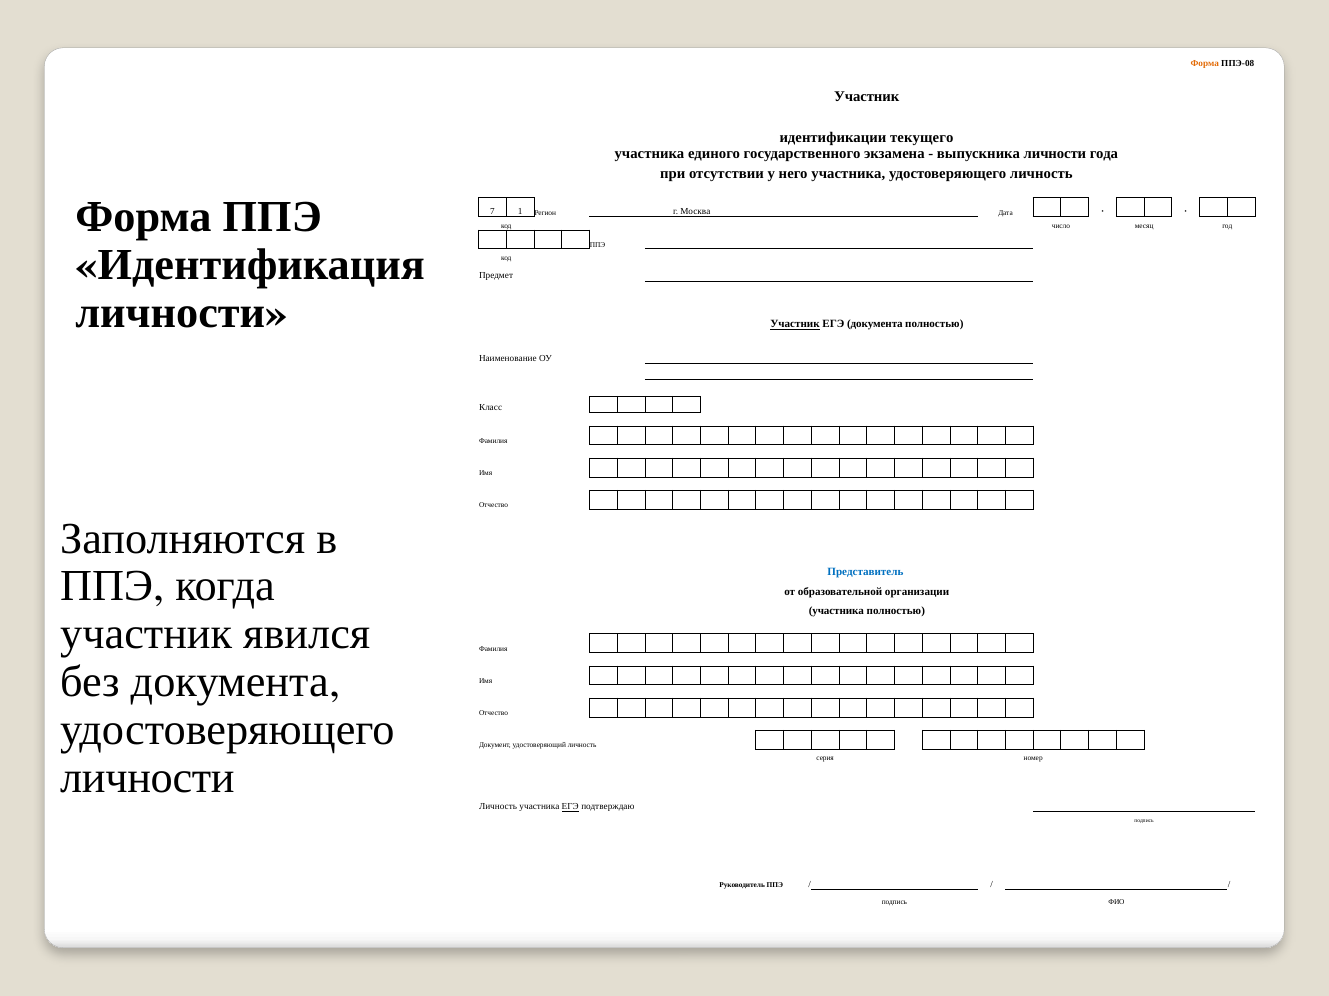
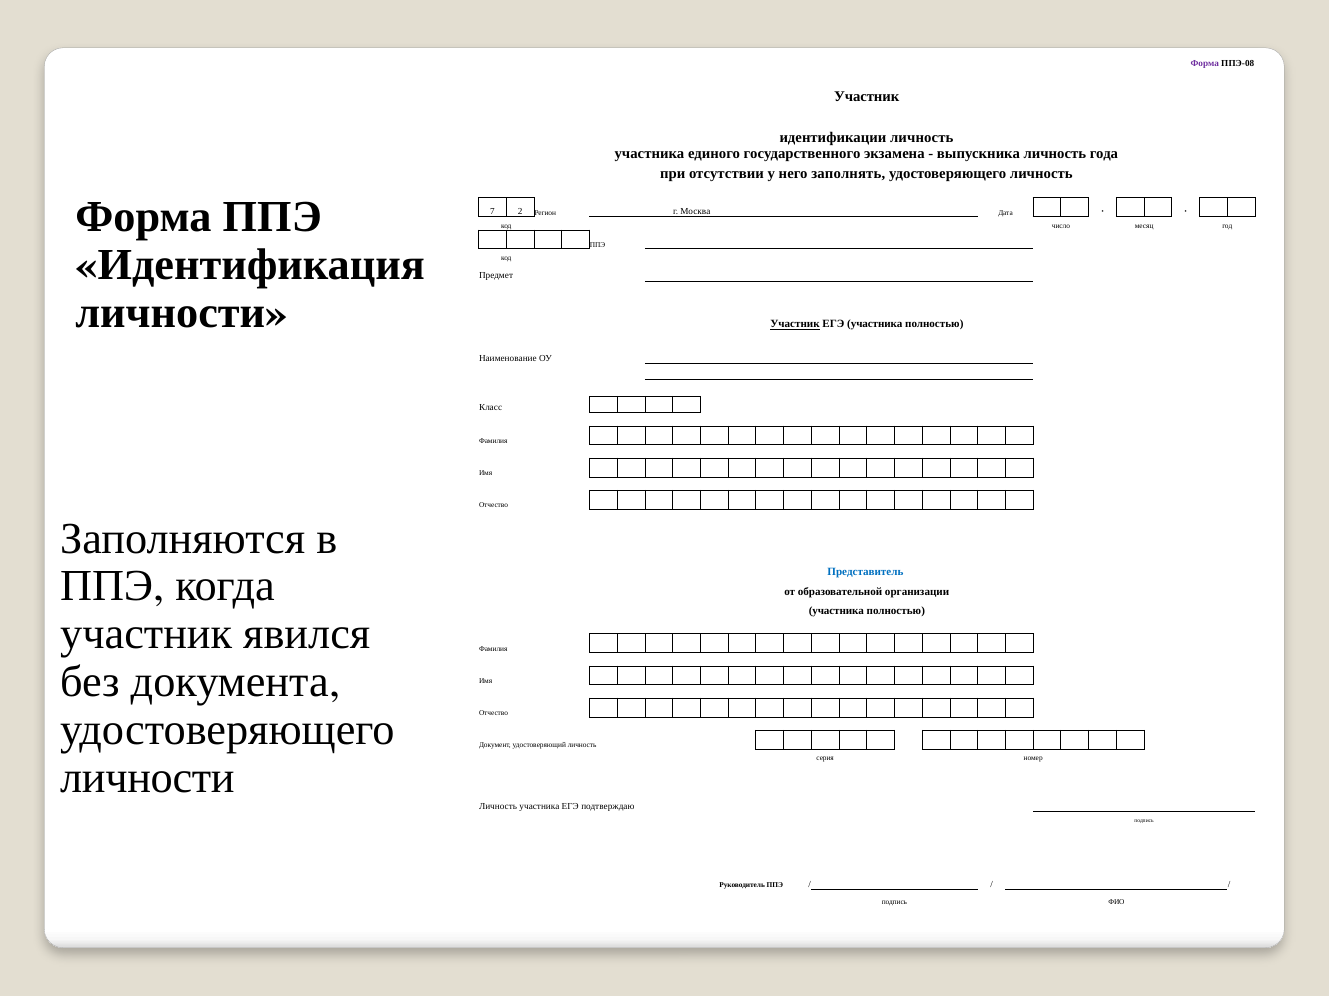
Форма colour: orange -> purple (1205, 63)
идентификации текущего: текущего -> личность (922, 138)
выпускника личности: личности -> личность (1055, 154)
него участника: участника -> заполнять (848, 173)
1: 1 -> 2 (520, 212)
ЕГЭ документа: документа -> участника (875, 324)
ЕГЭ underline: present -> none (570, 807)
